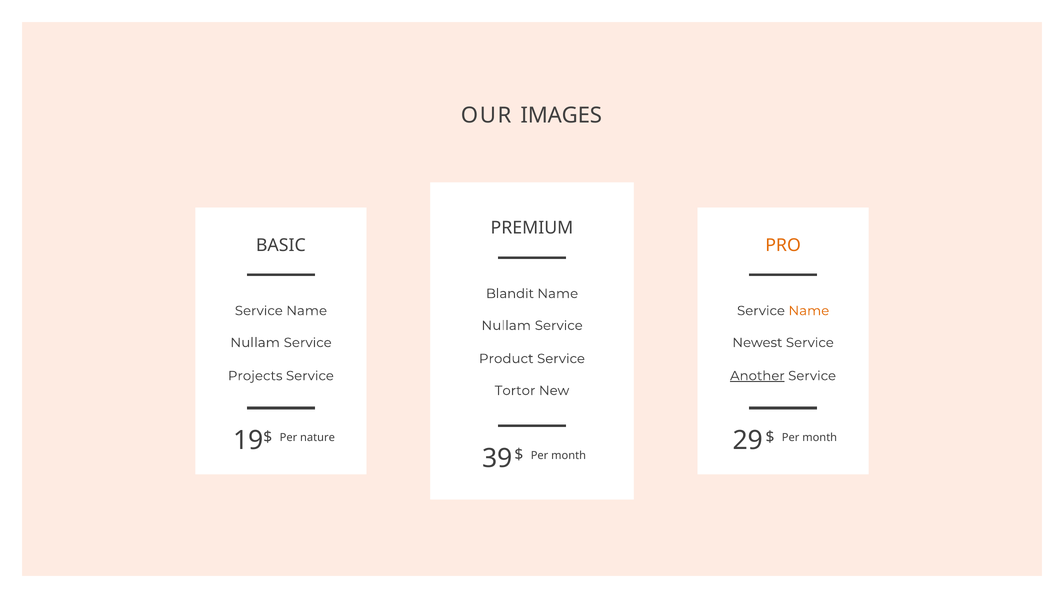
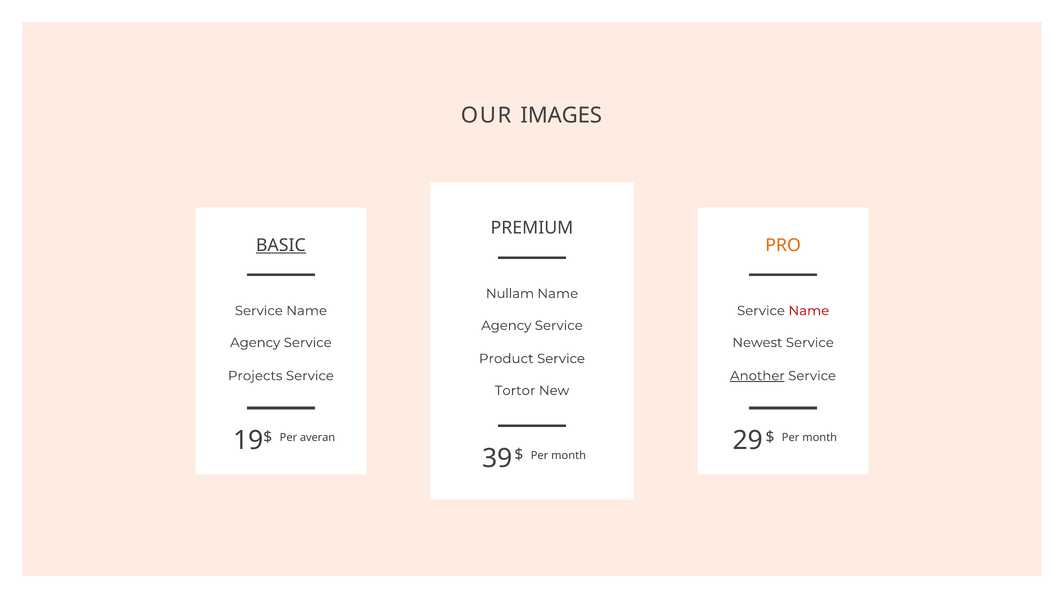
BASIC underline: none -> present (281, 245)
Blandit: Blandit -> Nullam (510, 294)
Name colour: orange -> red (809, 311)
Nullam: Nullam -> Agency (506, 326)
Nullam: Nullam -> Agency (255, 343)
nature: nature -> averan (318, 438)
